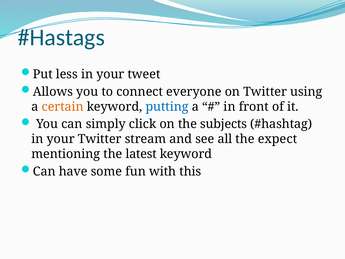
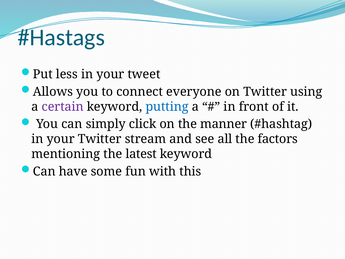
certain colour: orange -> purple (63, 107)
subjects: subjects -> manner (224, 124)
expect: expect -> factors (278, 139)
